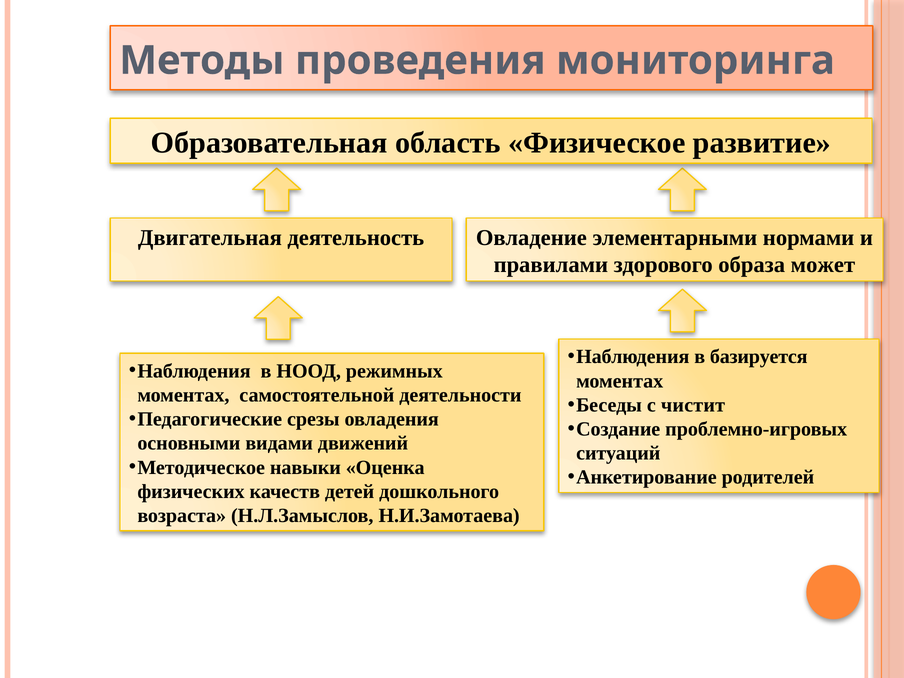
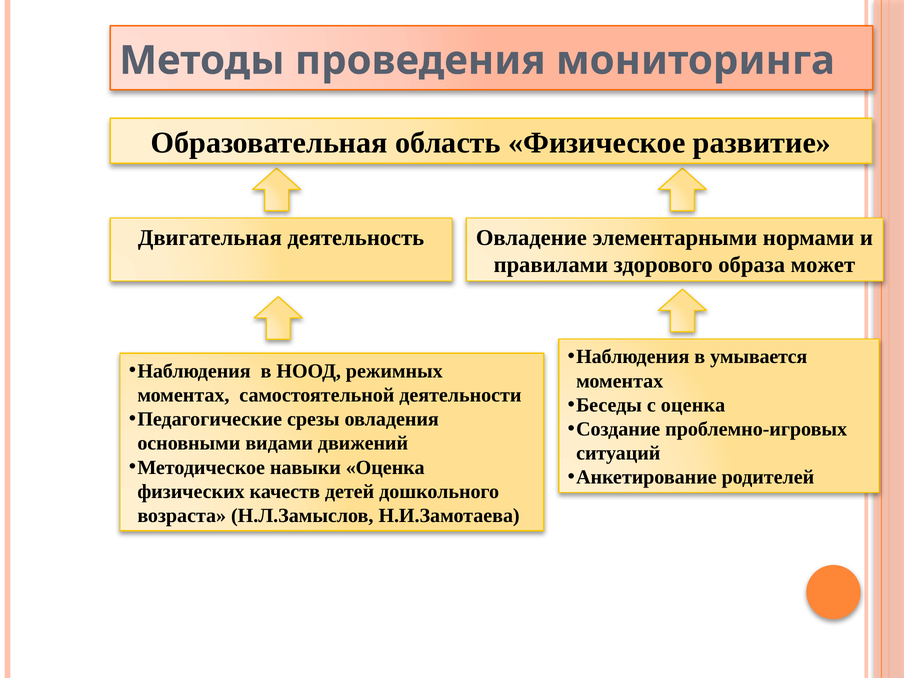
базируется: базируется -> умывается (759, 357)
с чистит: чистит -> оценка (693, 405)
